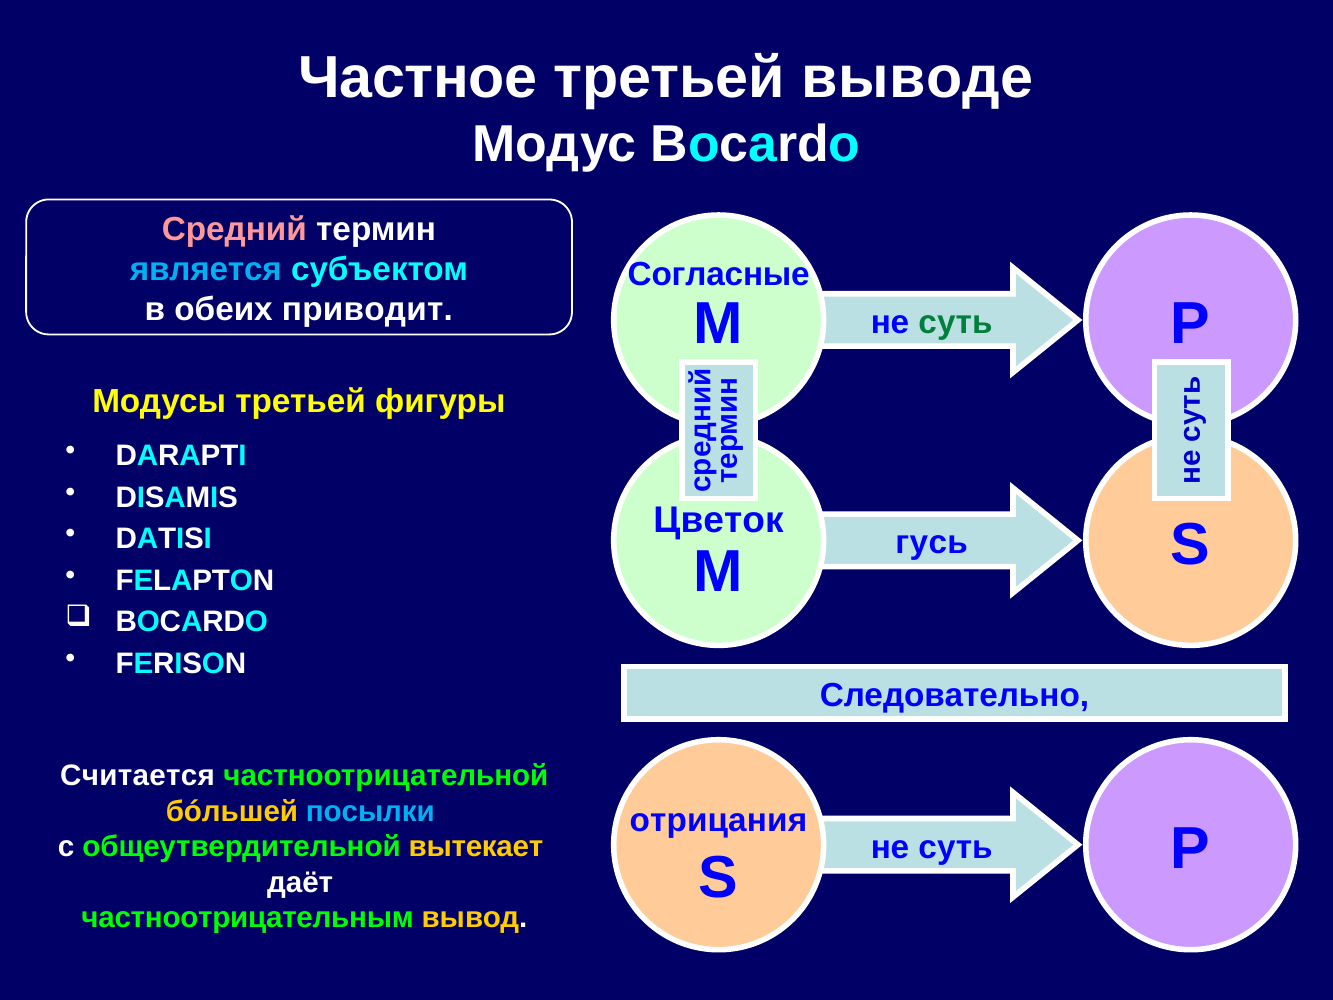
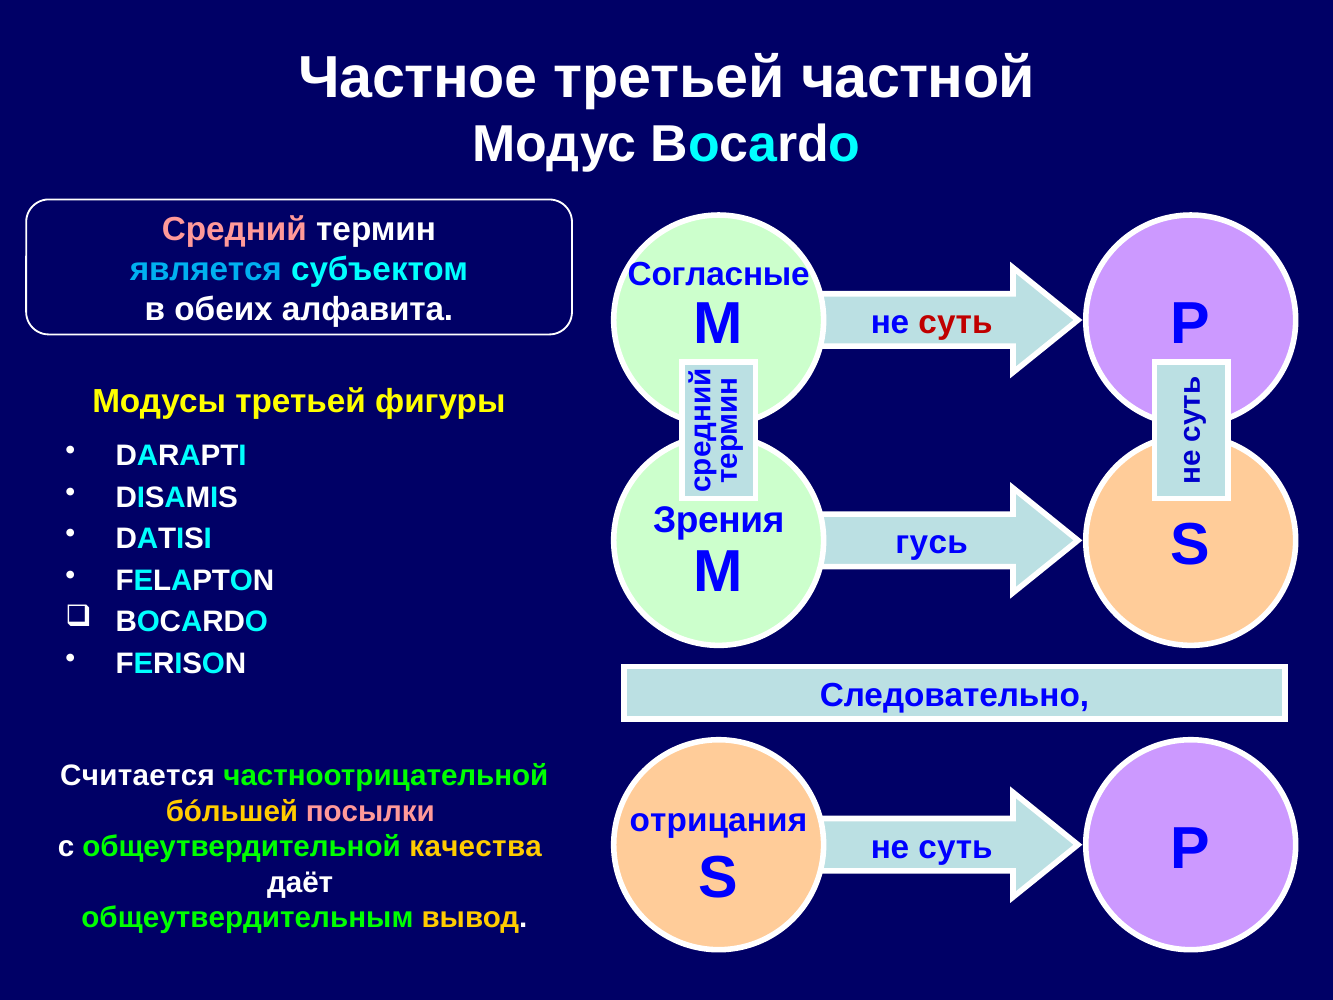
выводе: выводе -> частной (918, 78)
приводит: приводит -> алфавита (368, 309)
суть colour: green -> red (956, 322)
Цветок: Цветок -> Зрения (719, 520)
посылки colour: light blue -> pink (370, 811)
вытекает: вытекает -> качества (476, 847)
частноотрицательным: частноотрицательным -> общеутвердительным (247, 918)
